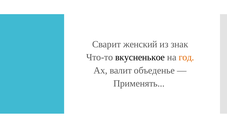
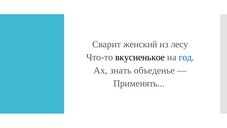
знак: знак -> лесу (179, 44)
год colour: orange -> blue (186, 57)
валит: валит -> знать (121, 70)
